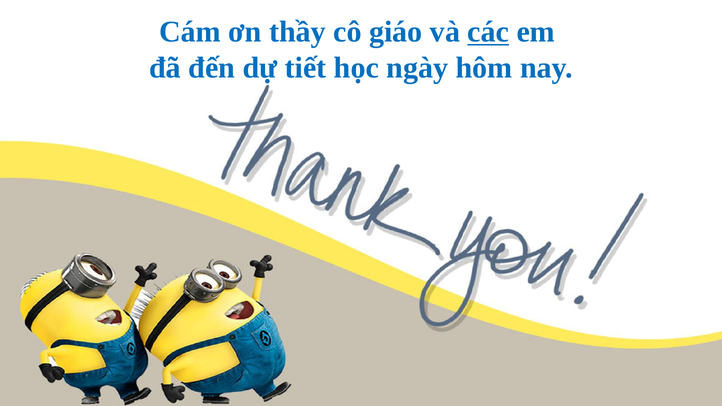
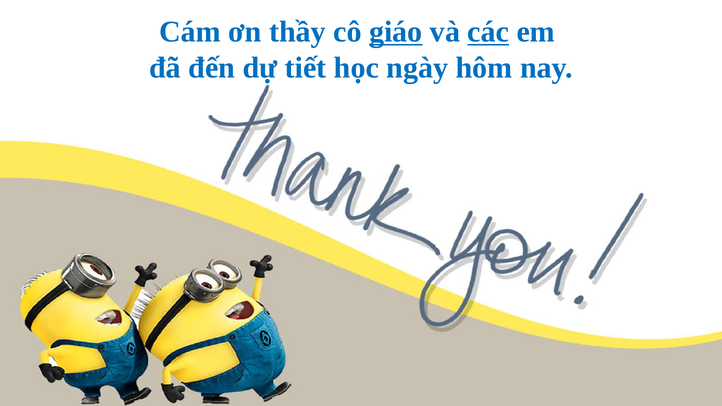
giáo underline: none -> present (396, 32)
